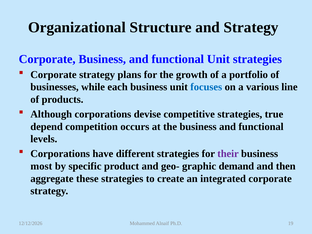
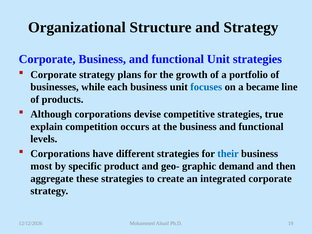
various: various -> became (263, 87)
depend: depend -> explain (47, 127)
their colour: purple -> blue (228, 154)
